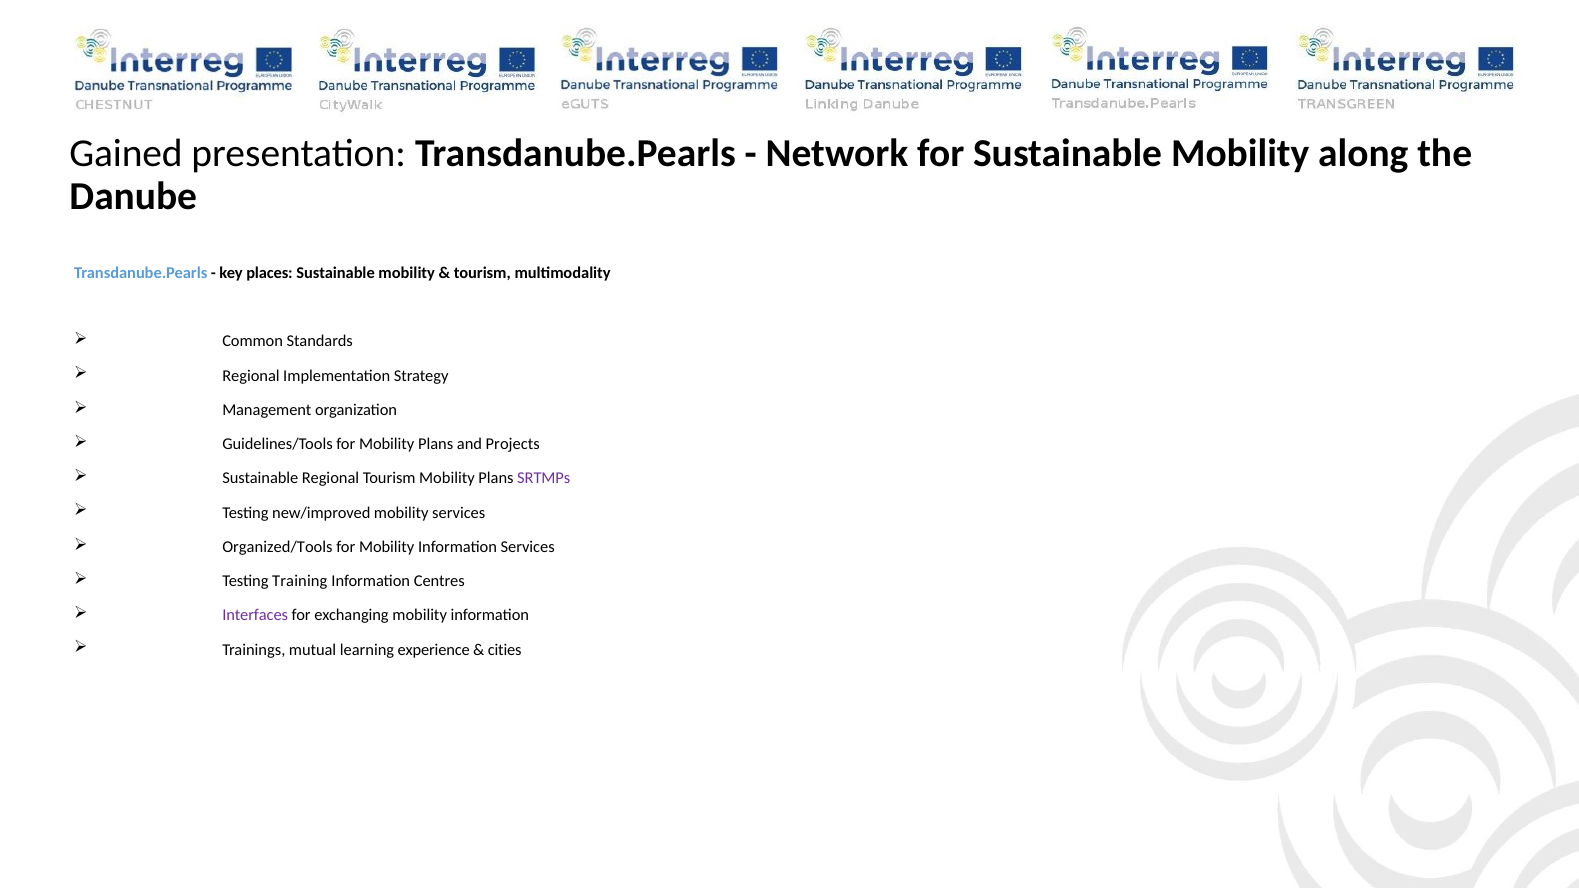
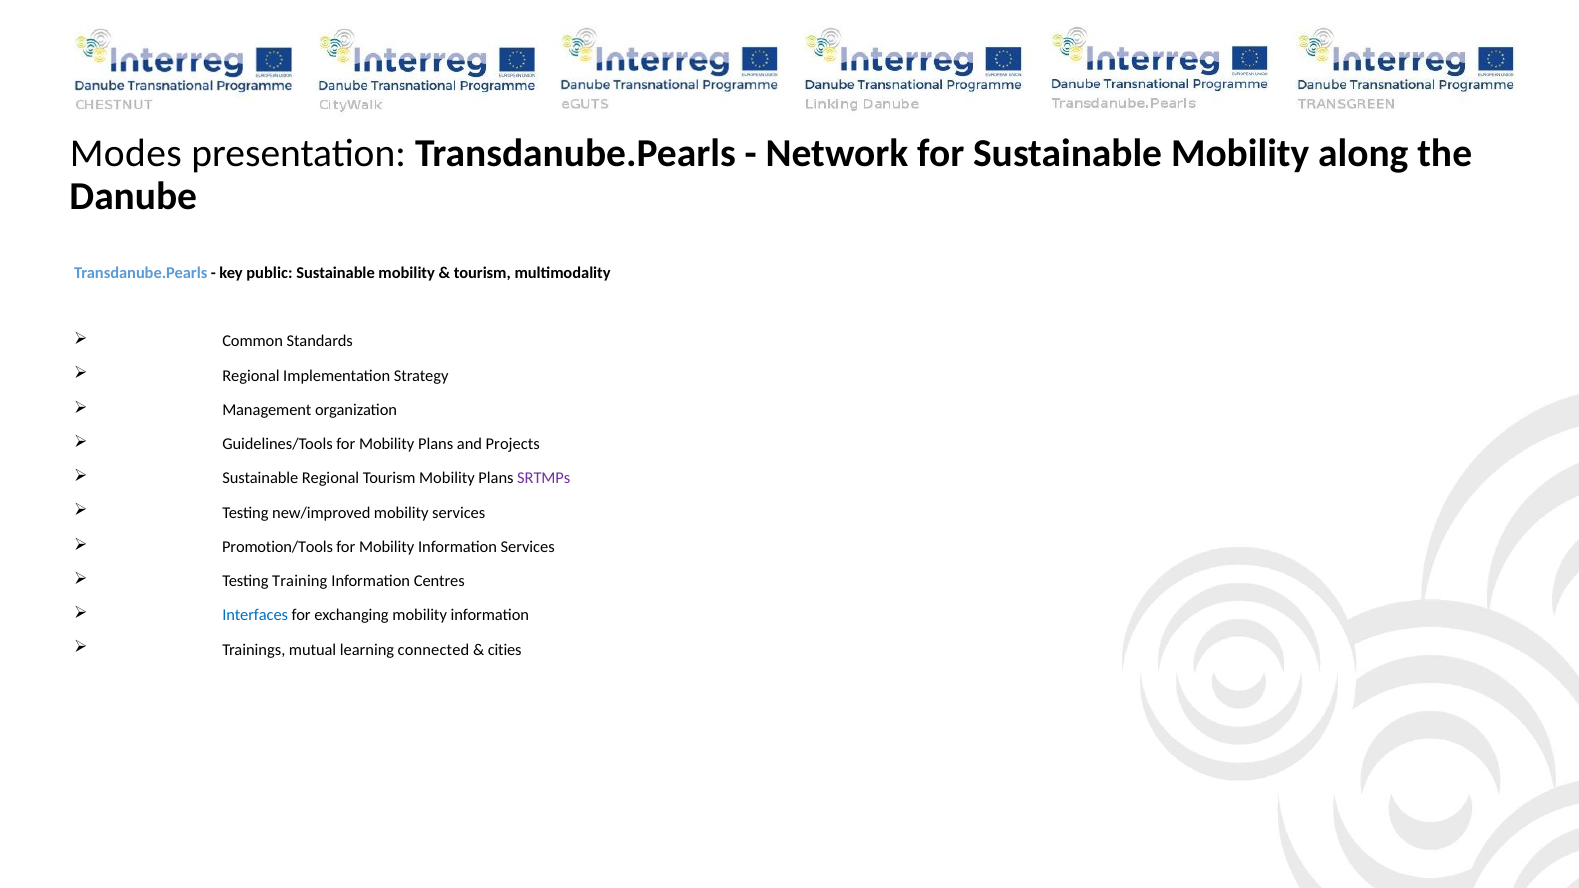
Gained: Gained -> Modes (126, 154)
places: places -> public (269, 273)
Organized/Tools: Organized/Tools -> Promotion/Tools (278, 547)
Interfaces colour: purple -> blue (255, 616)
experience: experience -> connected (434, 650)
